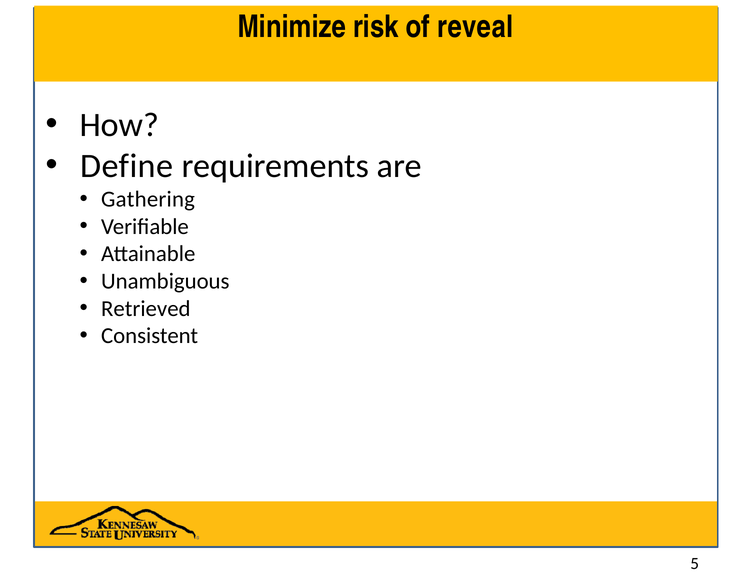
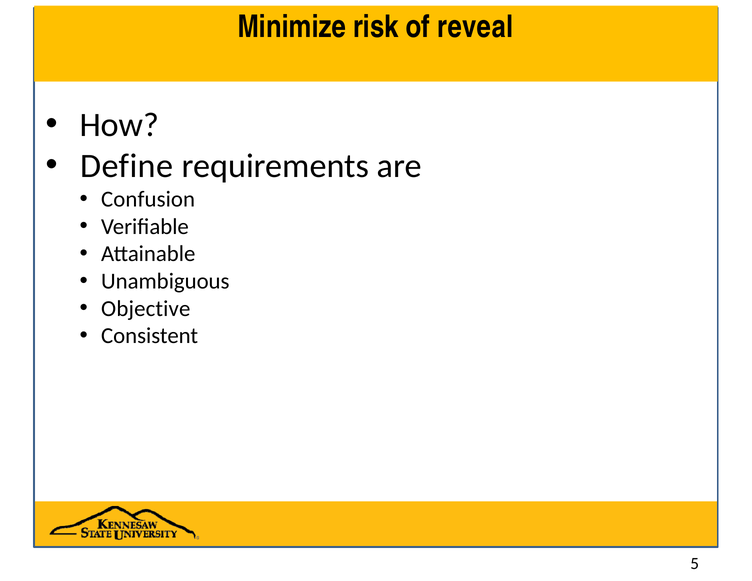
Gathering: Gathering -> Confusion (148, 199)
Retrieved: Retrieved -> Objective (146, 309)
